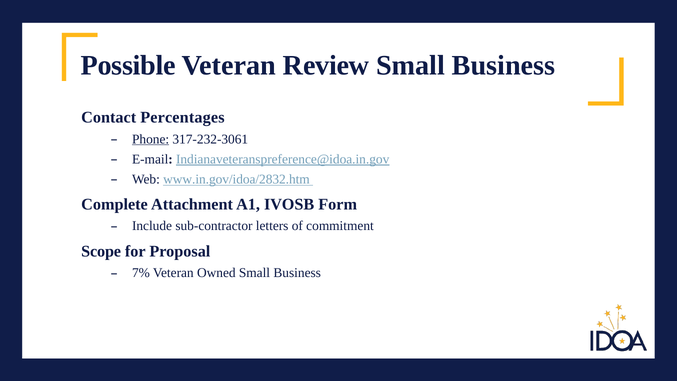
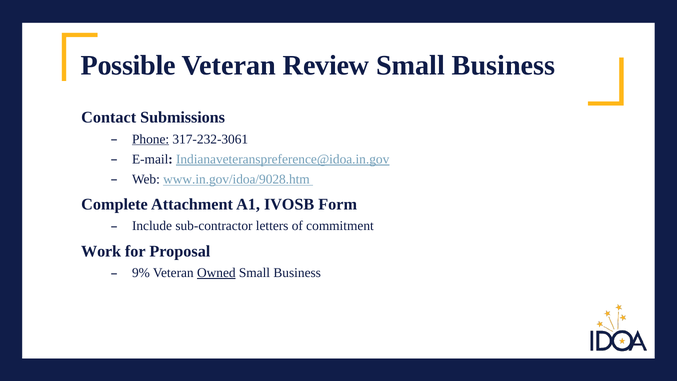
Percentages: Percentages -> Submissions (183, 117)
www.in.gov/idoa/2832.htm: www.in.gov/idoa/2832.htm -> www.in.gov/idoa/9028.htm (236, 179)
Scope: Scope -> Work (101, 251)
7%: 7% -> 9% (141, 273)
Owned underline: none -> present (216, 273)
